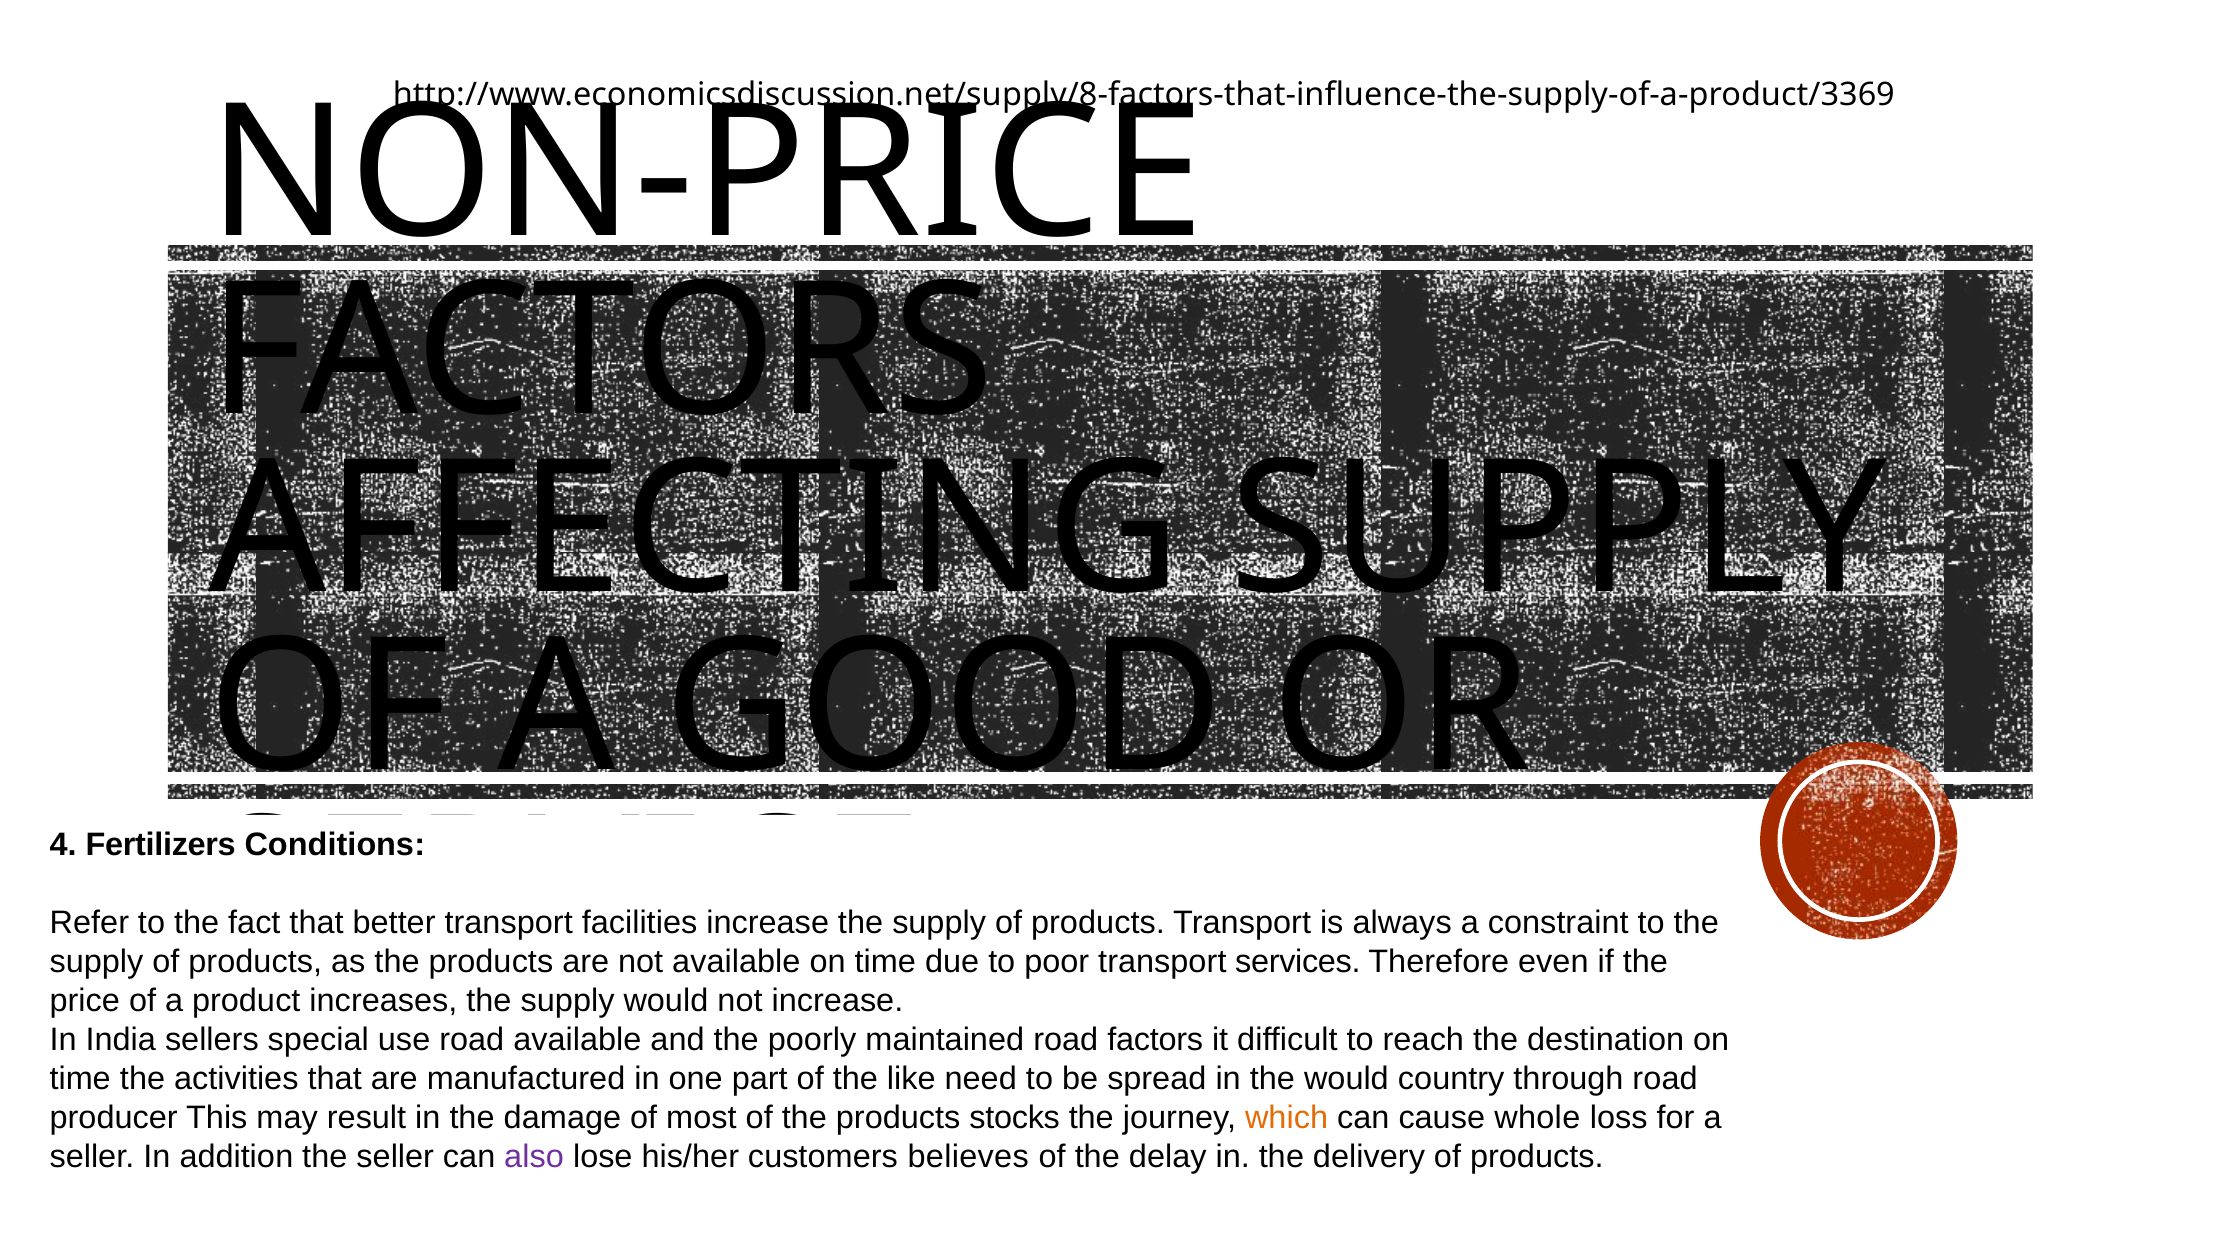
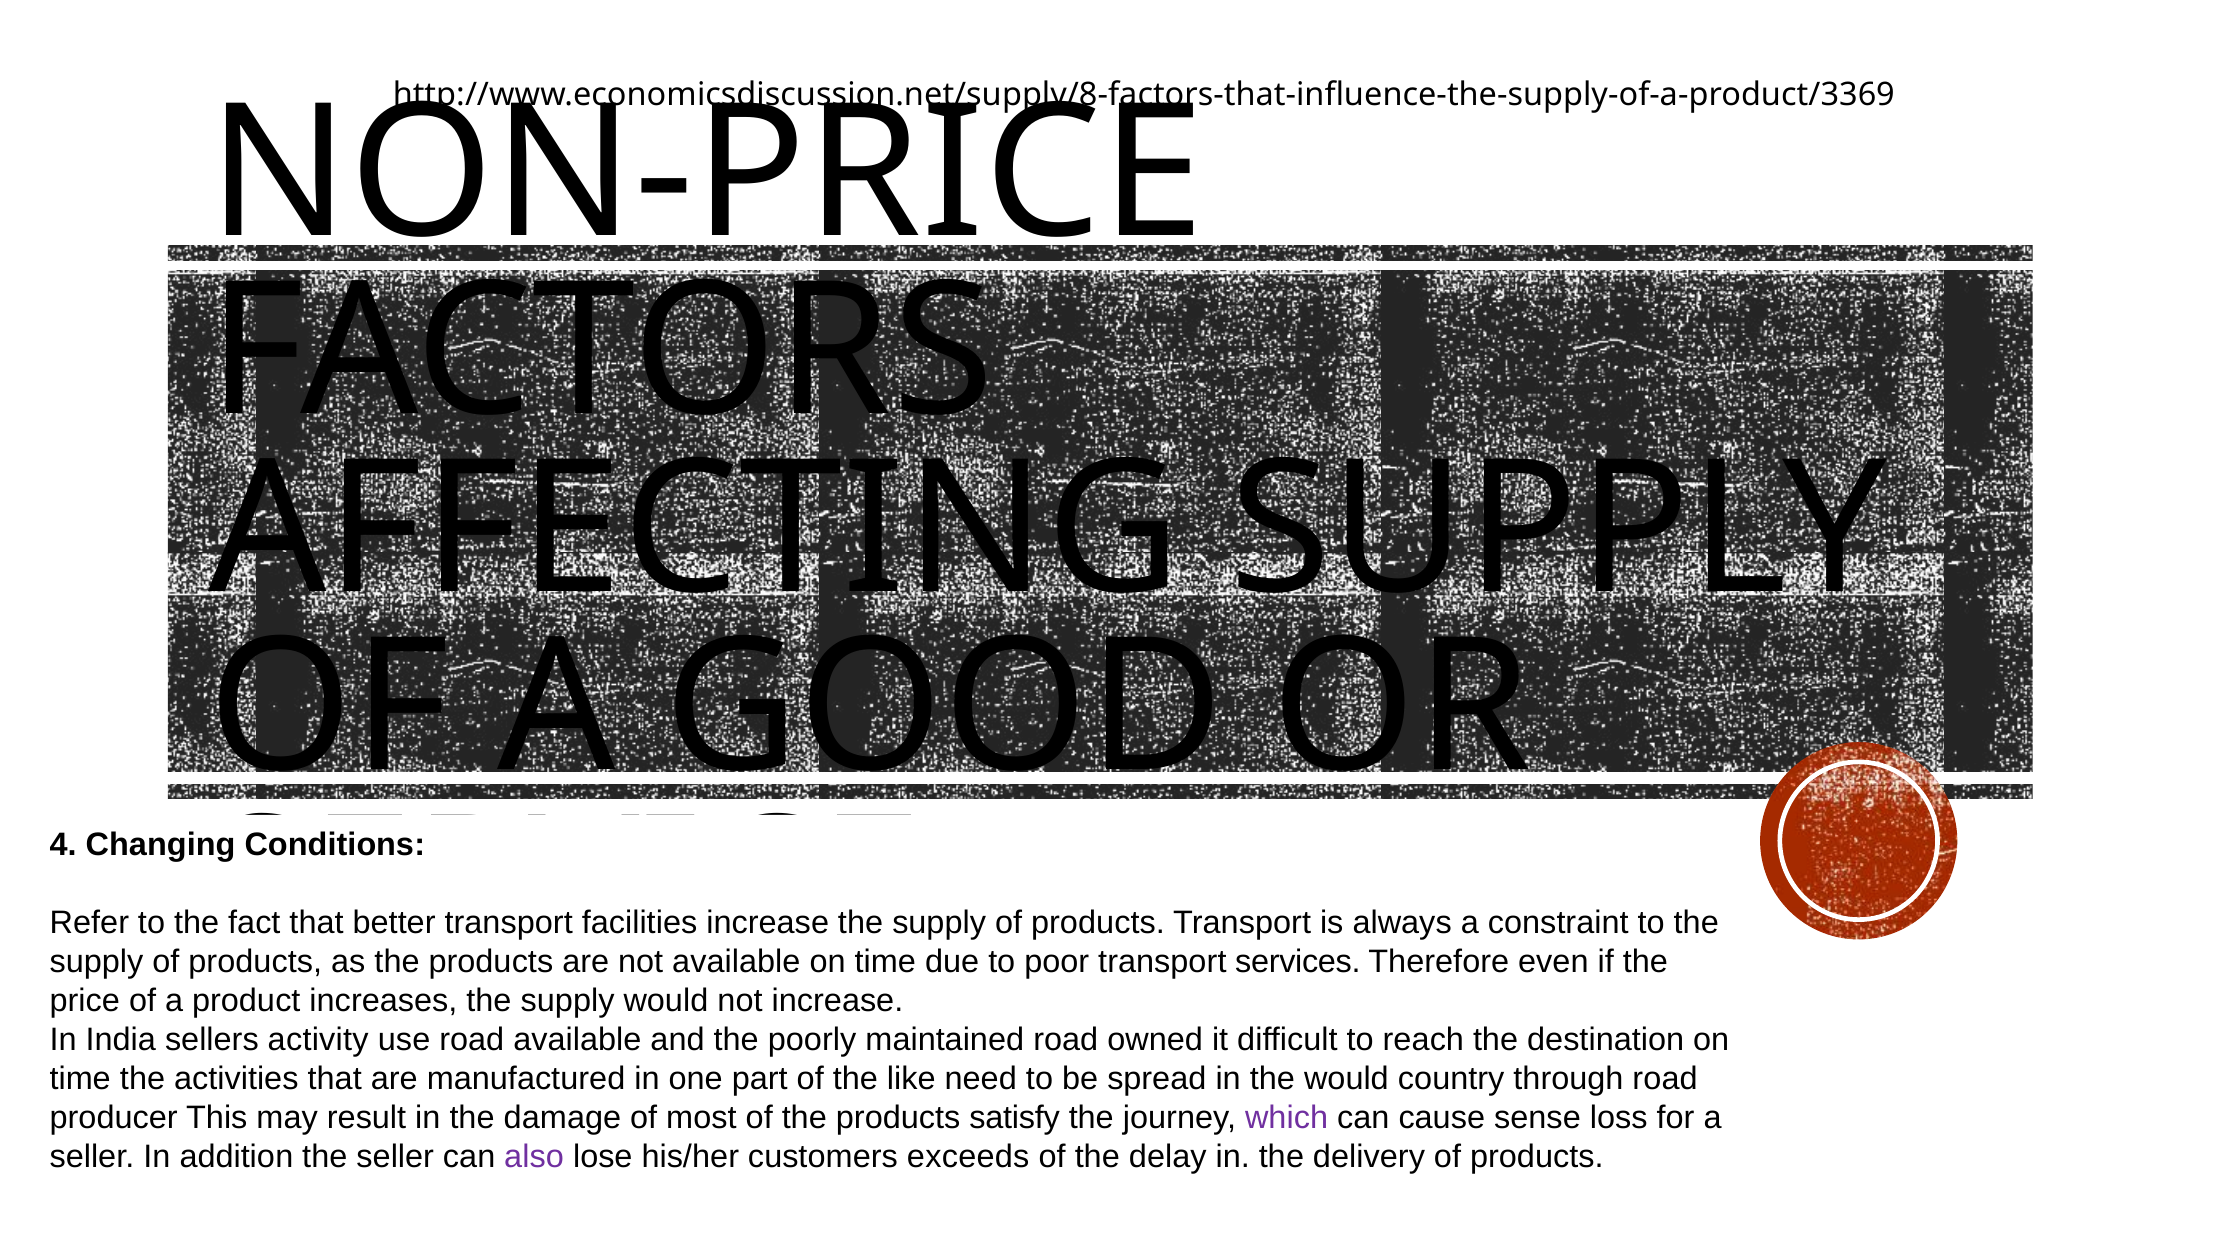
Fertilizers: Fertilizers -> Changing (161, 845)
special: special -> activity (318, 1040)
road factors: factors -> owned (1155, 1040)
stocks: stocks -> satisfy (1015, 1118)
which colour: orange -> purple (1287, 1118)
whole: whole -> sense (1537, 1118)
believes: believes -> exceeds (968, 1157)
